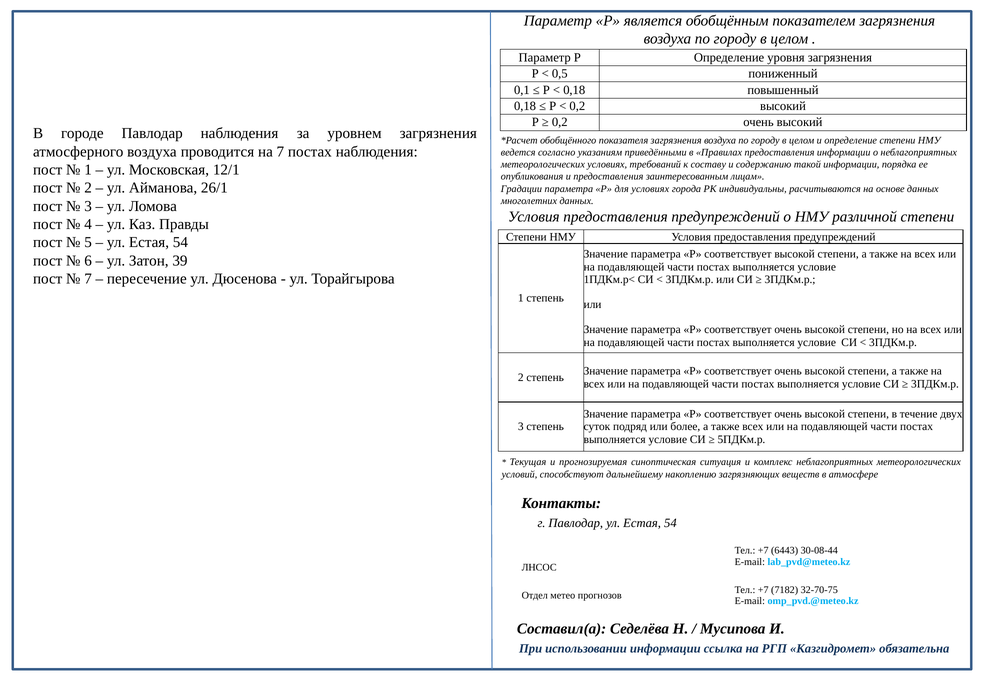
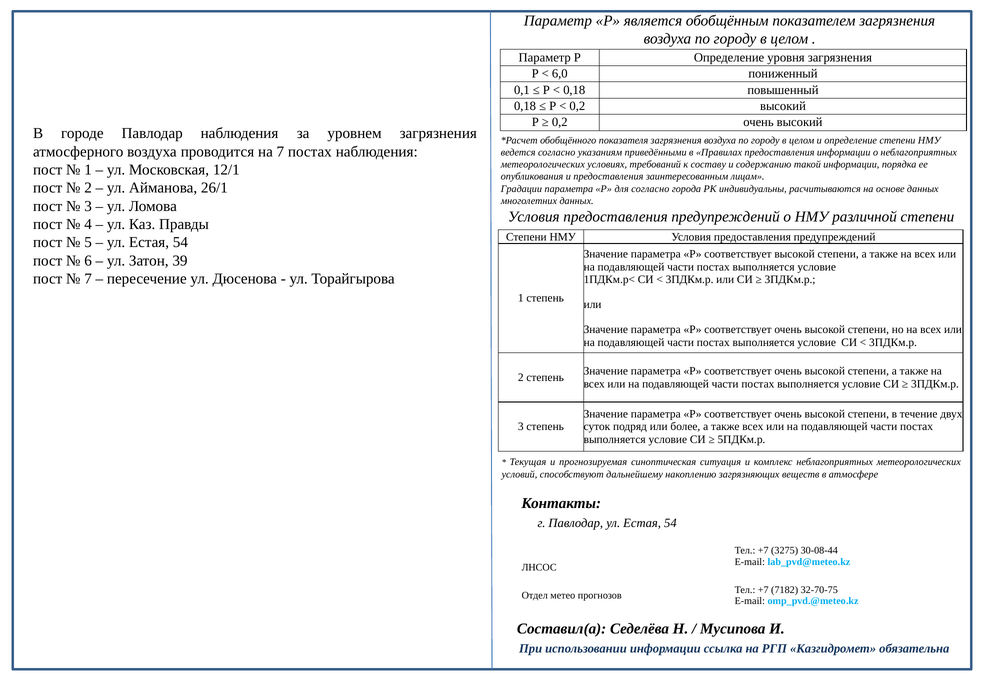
0,5: 0,5 -> 6,0 (560, 74)
для условиях: условиях -> согласно (650, 189)
6443: 6443 -> 3275 (785, 551)
